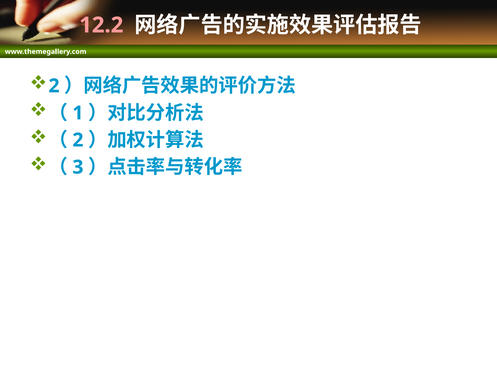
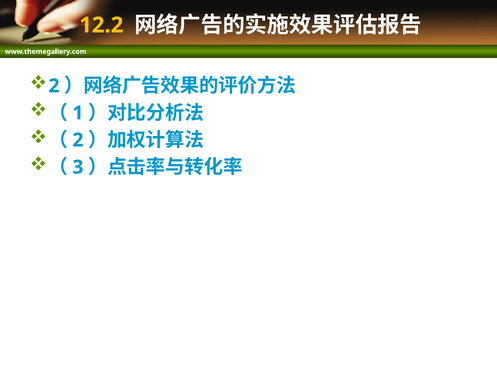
12.2 colour: pink -> yellow (101, 25)
